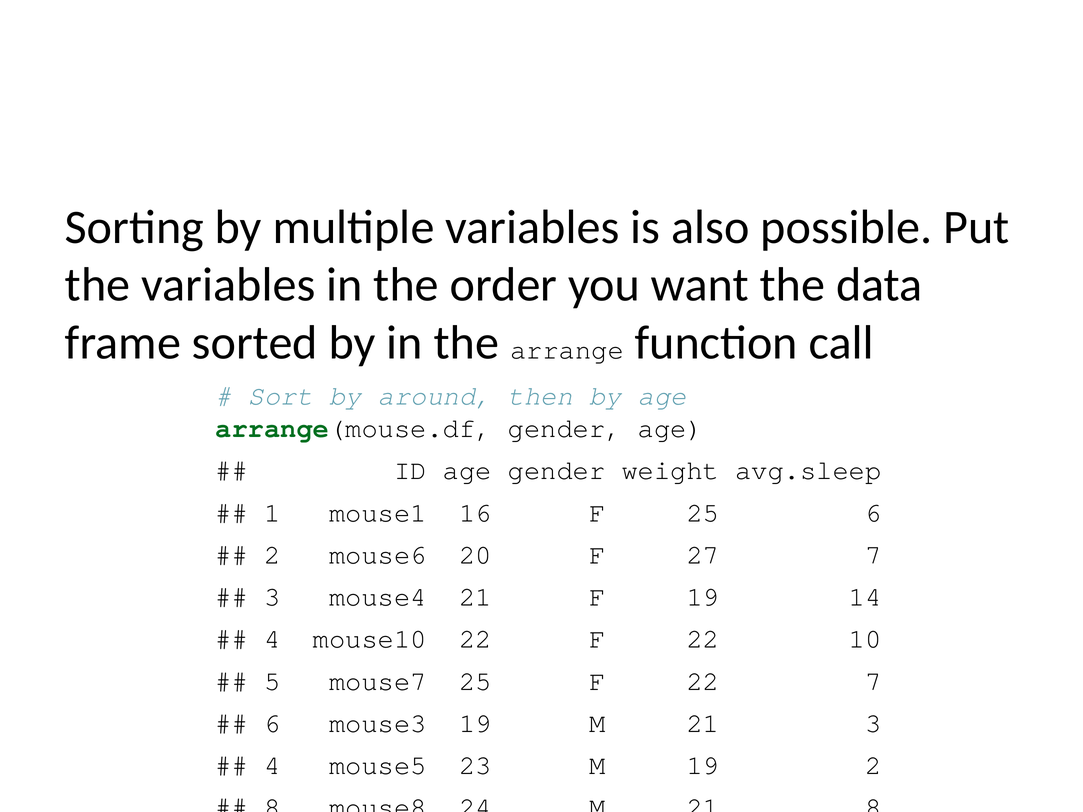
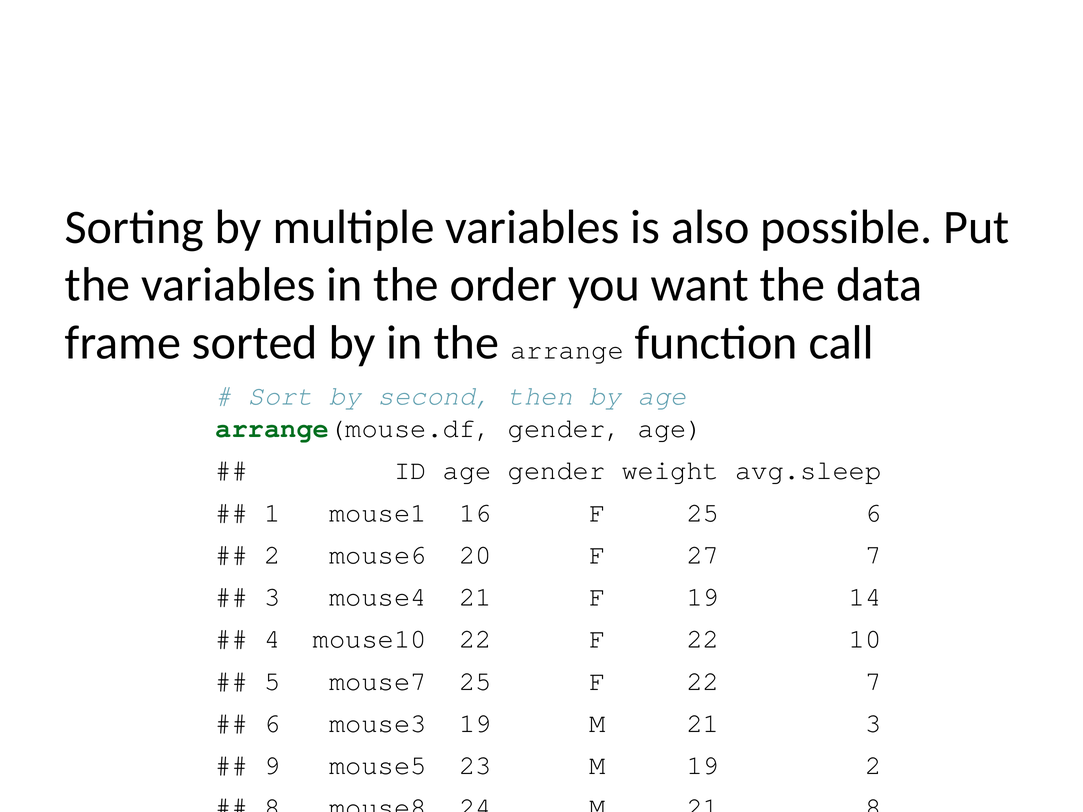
around: around -> second (435, 396)
4: 4 -> 9 (272, 766)
